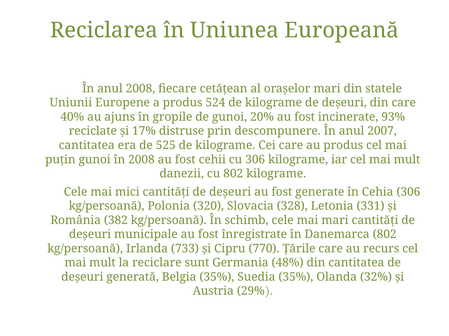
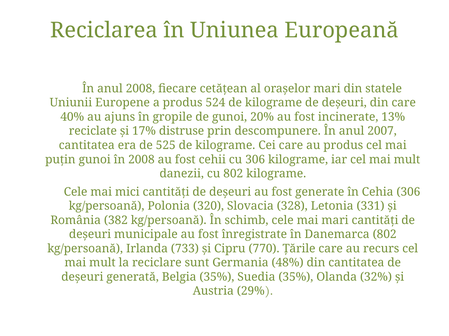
93%: 93% -> 13% (393, 117)
